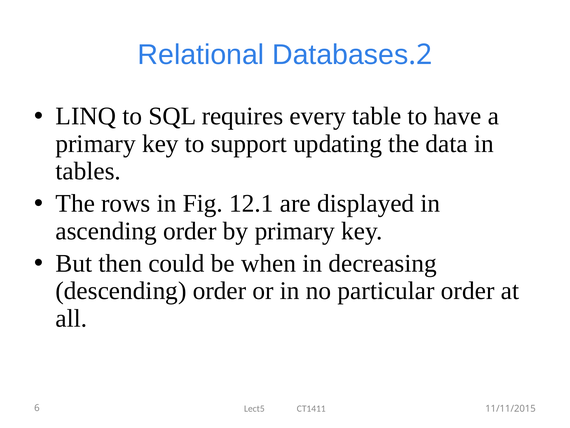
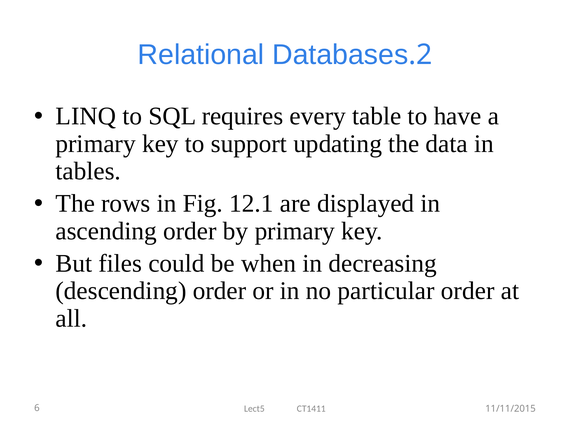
then: then -> files (120, 263)
